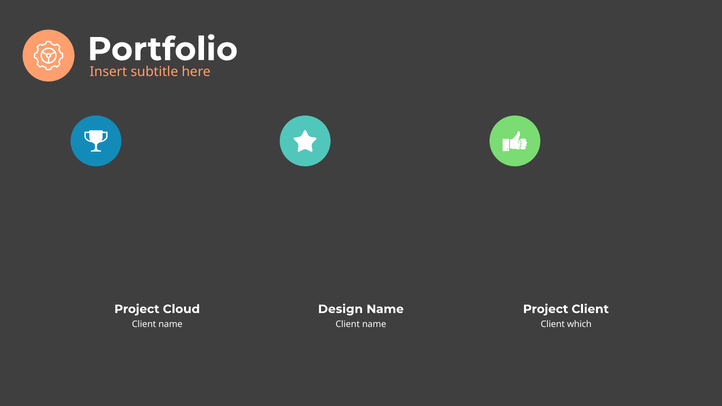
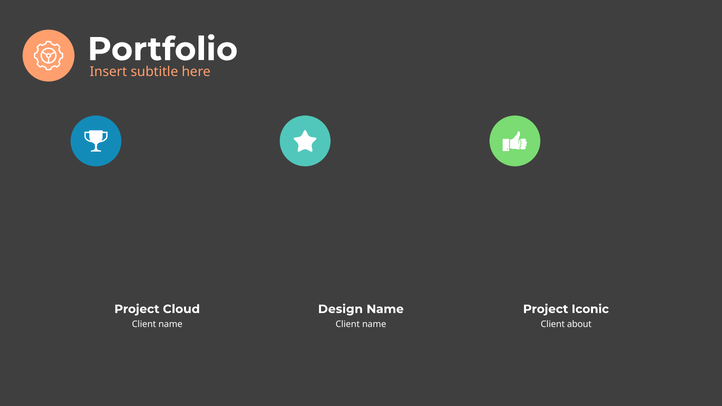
Project Client: Client -> Iconic (590, 309)
which: which -> about (579, 325)
